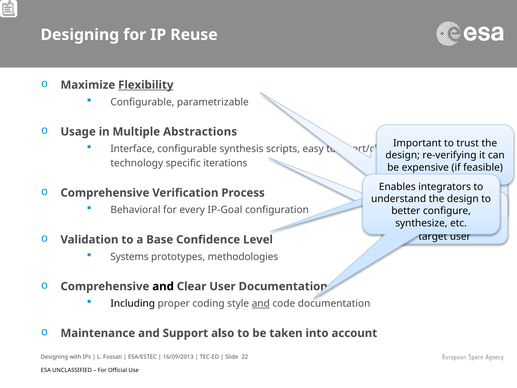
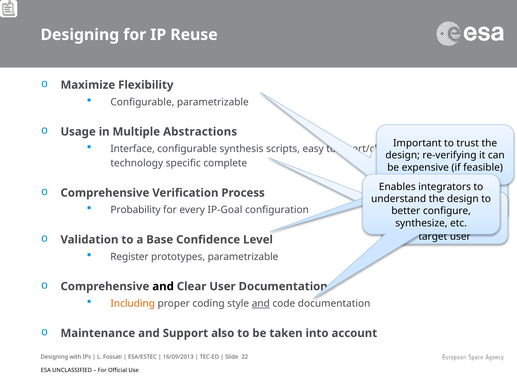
Flexibility underline: present -> none (146, 85)
iterations: iterations -> complete (225, 163)
Behavioral: Behavioral -> Probability (136, 210)
Systems: Systems -> Register (129, 257)
prototypes methodologies: methodologies -> parametrizable (243, 257)
Including colour: black -> orange (133, 303)
